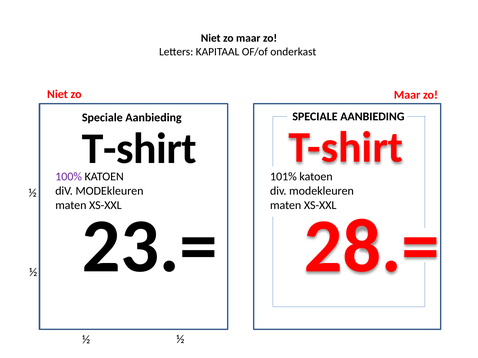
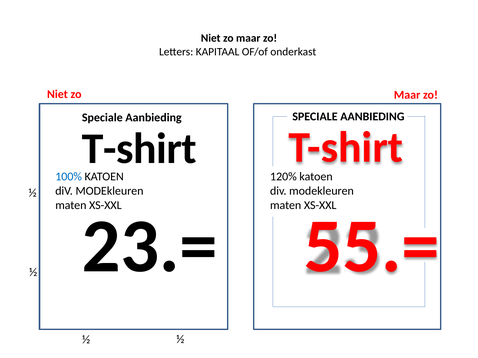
100% colour: purple -> blue (69, 177)
101%: 101% -> 120% (283, 177)
28.=: 28.= -> 55.= (372, 247)
